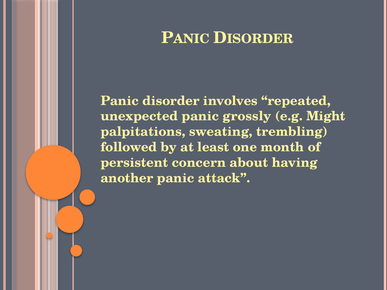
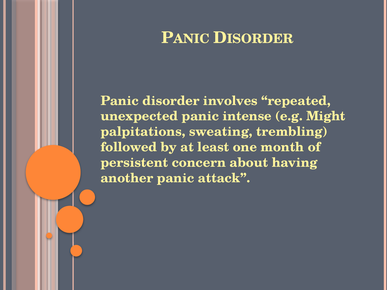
grossly: grossly -> intense (247, 116)
